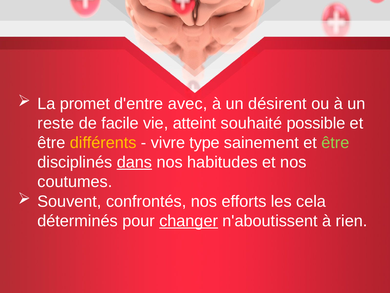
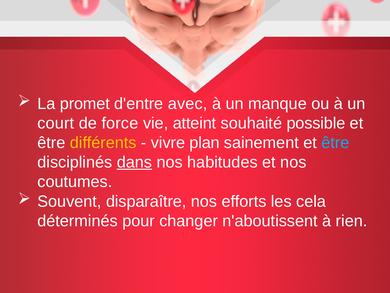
désirent: désirent -> manque (277, 104)
reste: reste -> court (56, 123)
facile: facile -> force (120, 123)
type: type -> plan (205, 143)
être colour: light green -> light blue (335, 143)
confrontés: confrontés -> disparaître (146, 201)
changer underline: present -> none (189, 221)
